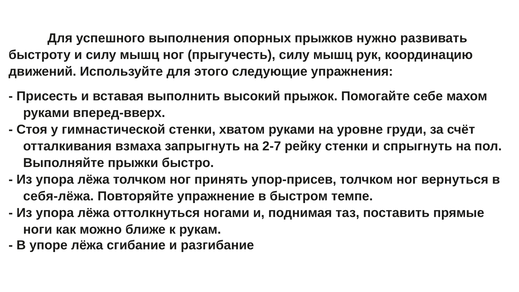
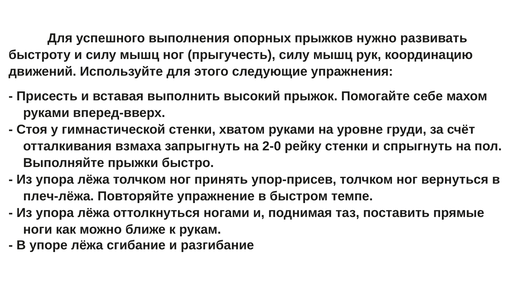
2-7: 2-7 -> 2-0 (272, 146)
себя-лёжа: себя-лёжа -> плеч-лёжа (59, 196)
